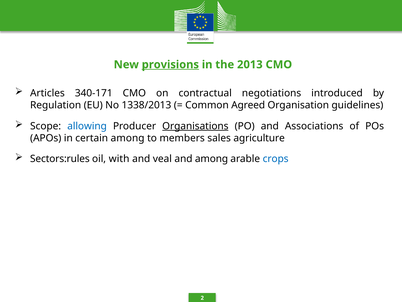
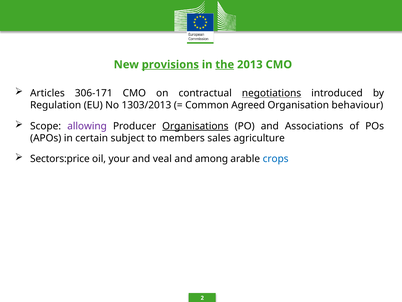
the underline: none -> present (225, 64)
340-171: 340-171 -> 306-171 (94, 93)
negotiations underline: none -> present (272, 93)
1338/2013: 1338/2013 -> 1303/2013 (146, 105)
guidelines: guidelines -> behaviour (357, 105)
allowing colour: blue -> purple (87, 126)
certain among: among -> subject (128, 138)
Sectors:rules: Sectors:rules -> Sectors:price (60, 159)
with: with -> your (119, 159)
